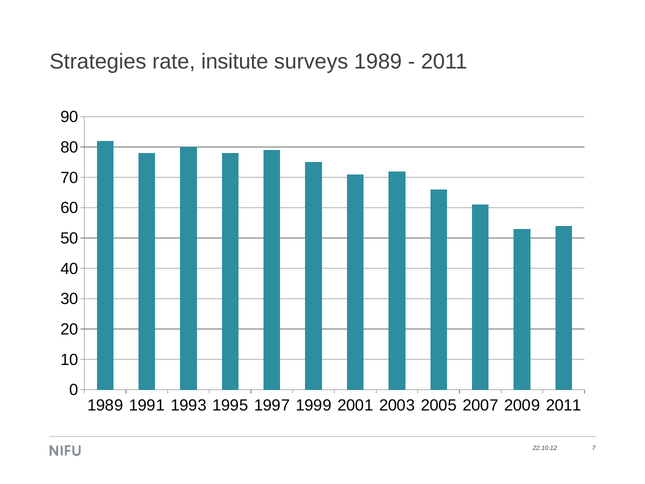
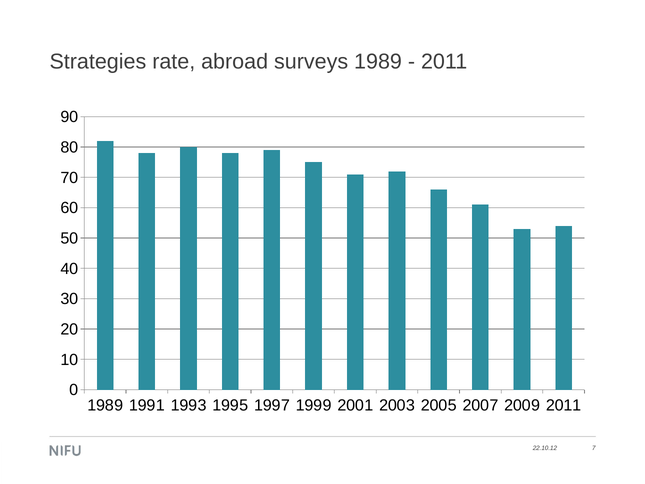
insitute: insitute -> abroad (235, 61)
